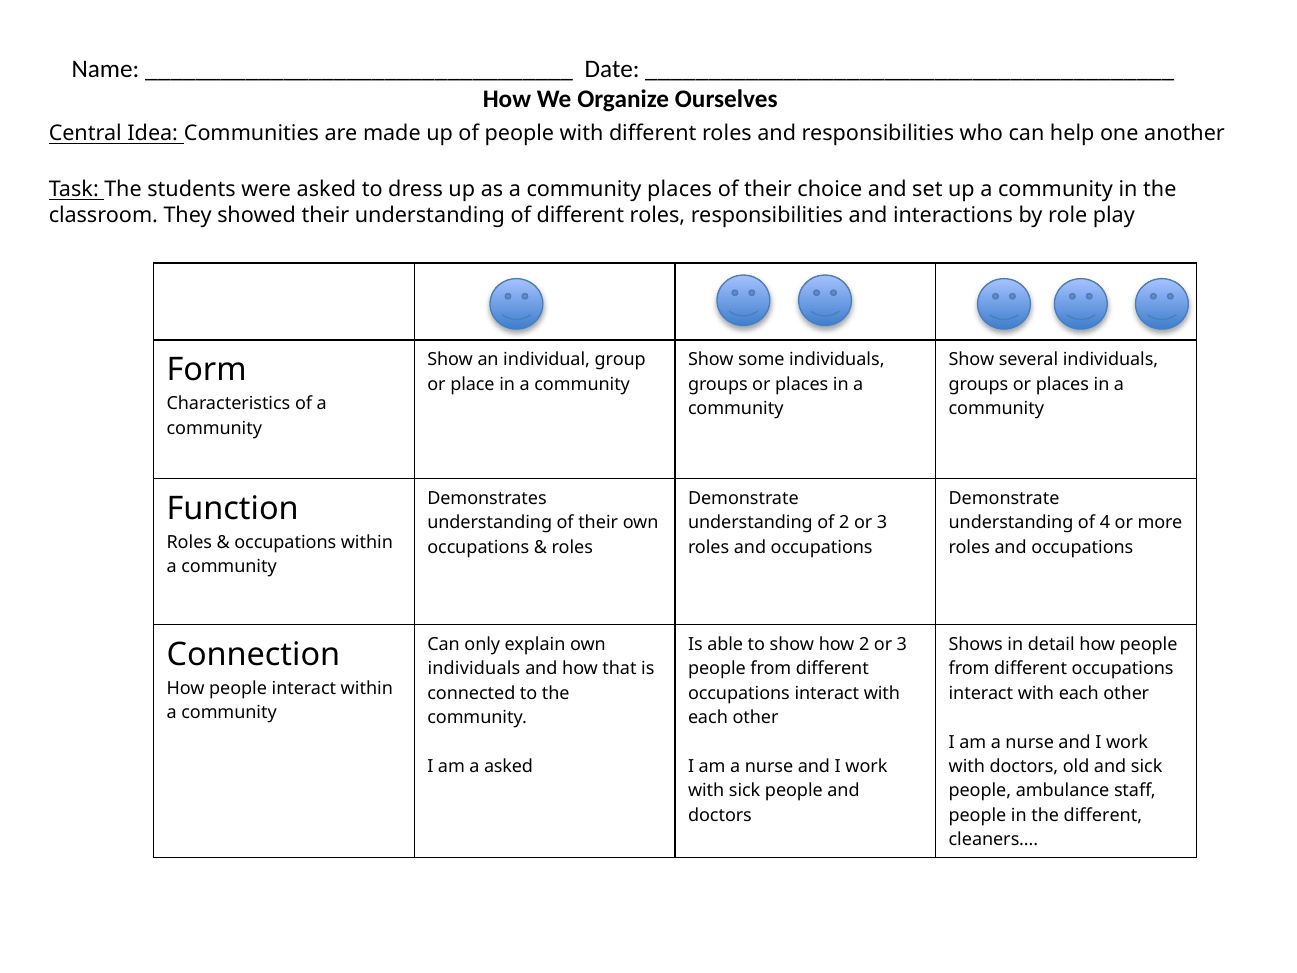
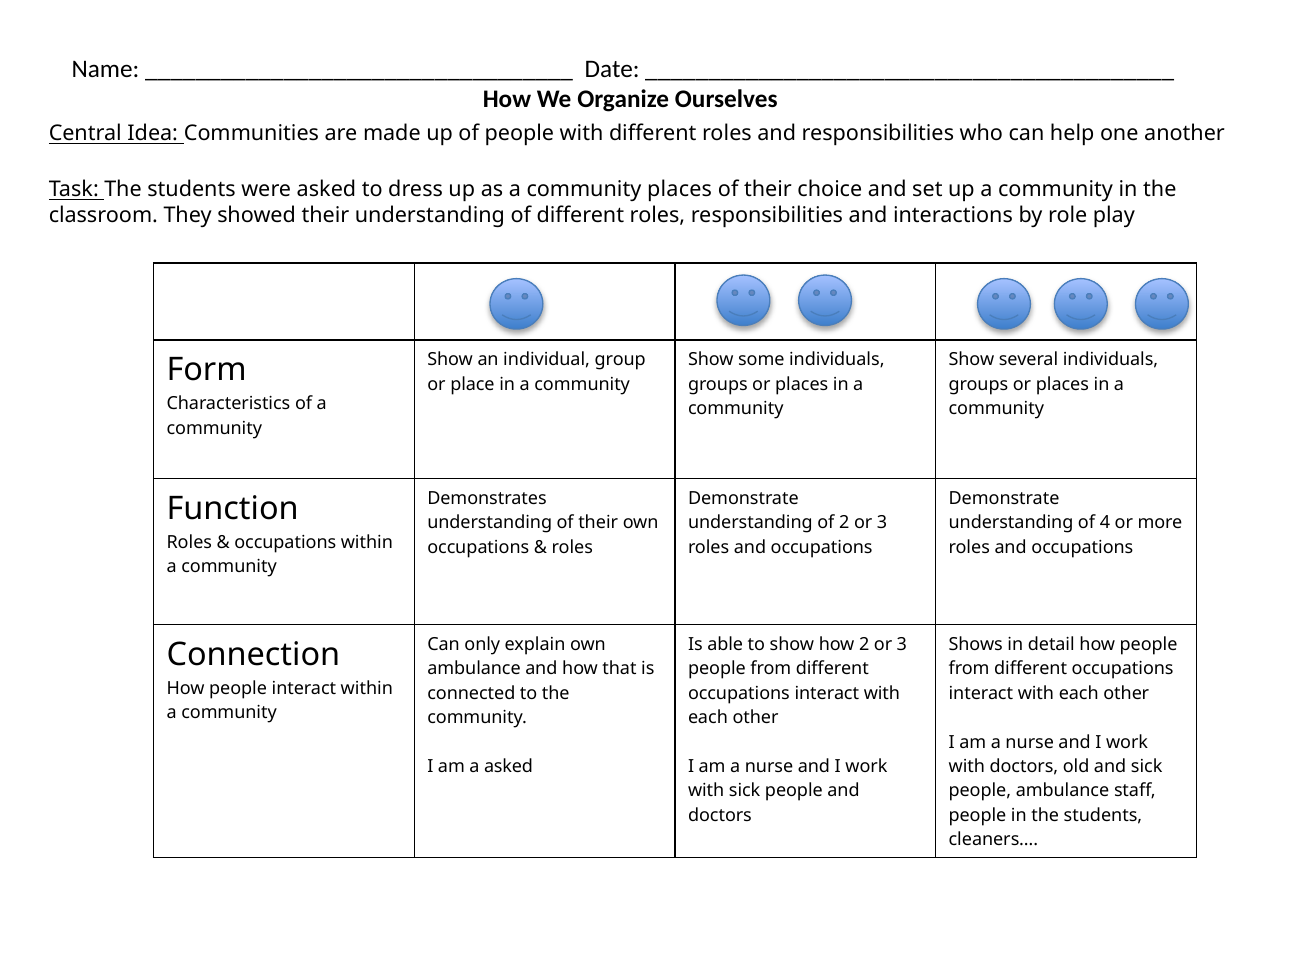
individuals: individuals -> ambulance (474, 668)
in the different: different -> students (1103, 815)
